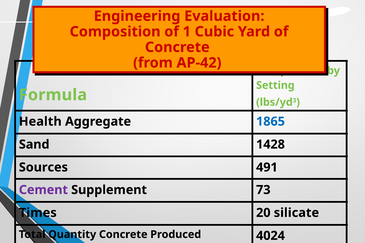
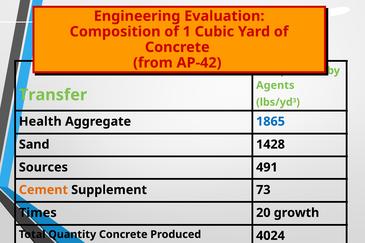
Setting: Setting -> Agents (275, 85)
Formula: Formula -> Transfer (53, 95)
Cement colour: purple -> orange (43, 190)
silicate: silicate -> growth (297, 213)
